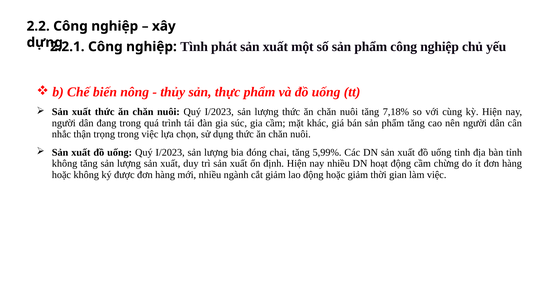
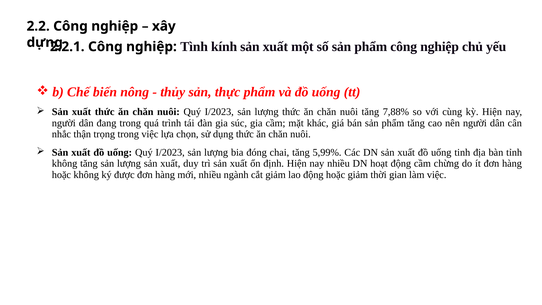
phát: phát -> kính (224, 47)
7,18%: 7,18% -> 7,88% (396, 112)
